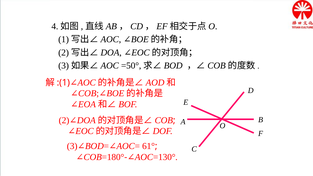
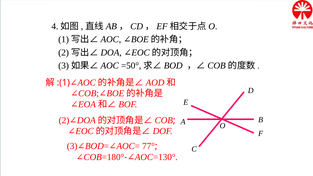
61°: 61° -> 77° (149, 146)
